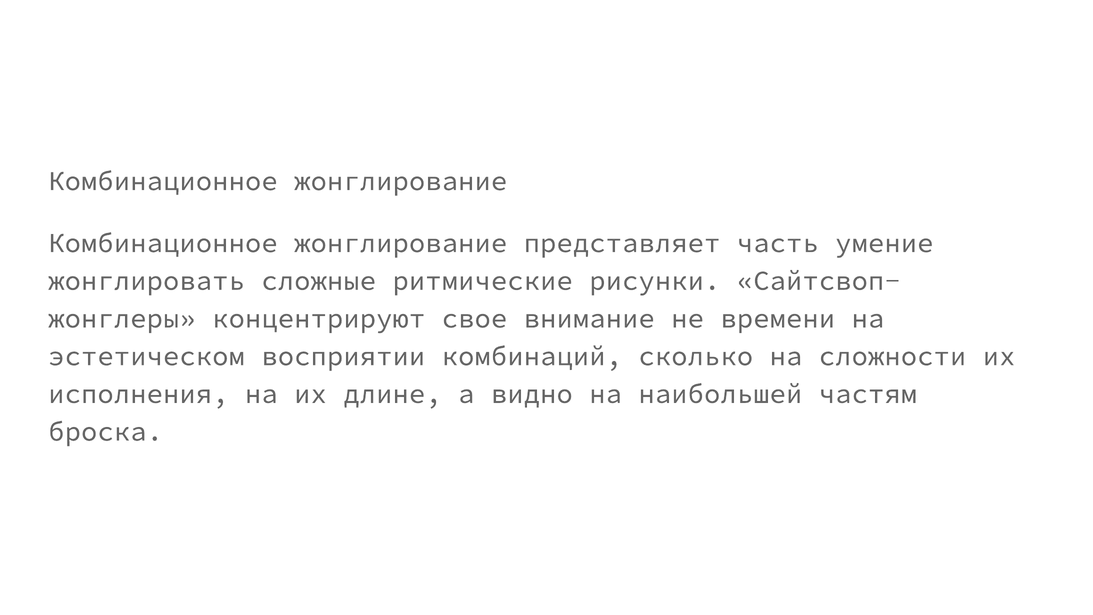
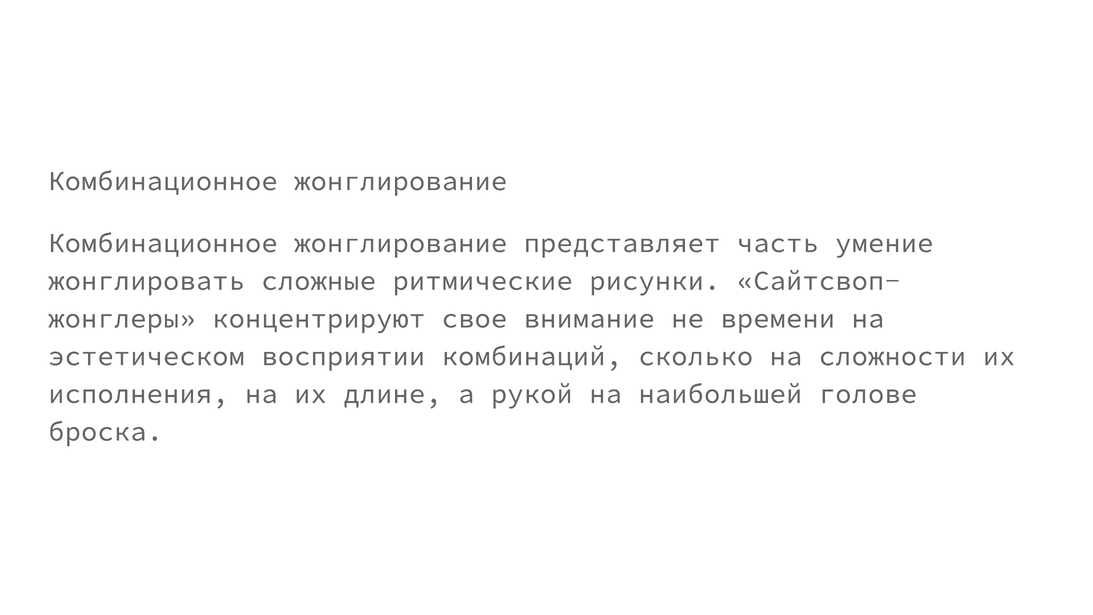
видно: видно -> рукой (532, 394)
частям: частям -> голове (868, 394)
